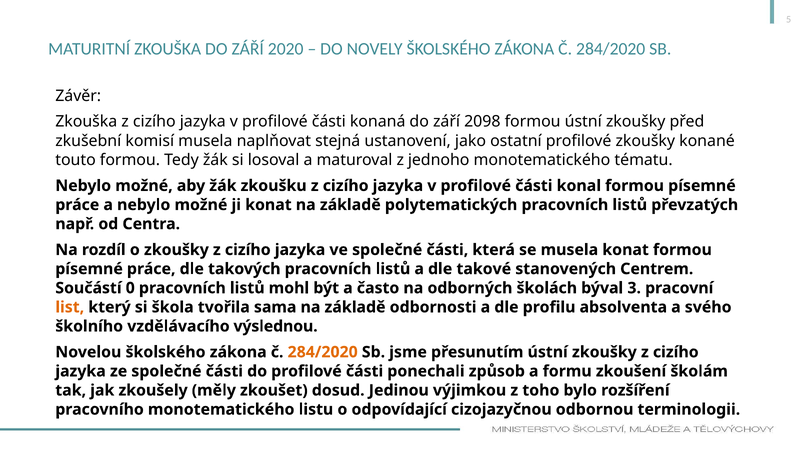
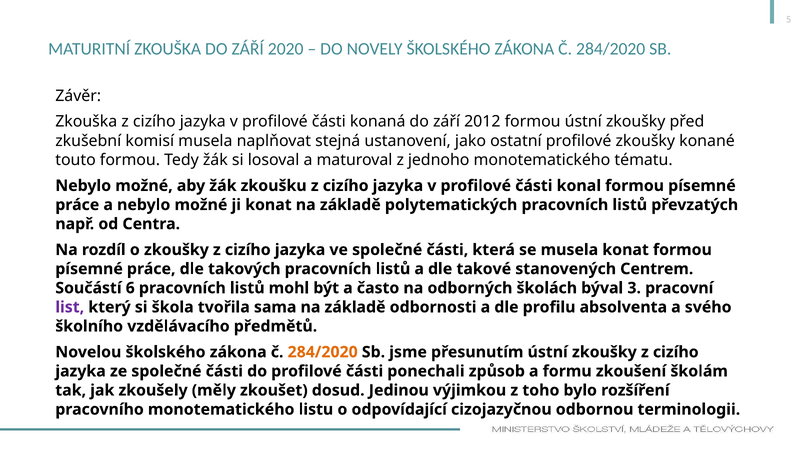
2098: 2098 -> 2012 (482, 122)
0: 0 -> 6 (130, 288)
list colour: orange -> purple (70, 307)
výslednou: výslednou -> předmětů (275, 326)
